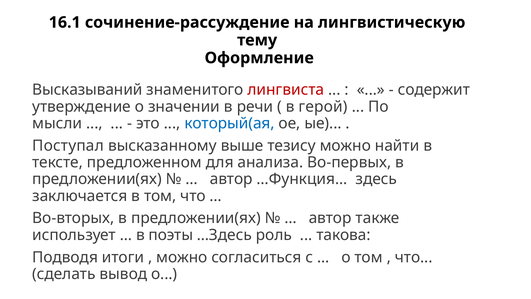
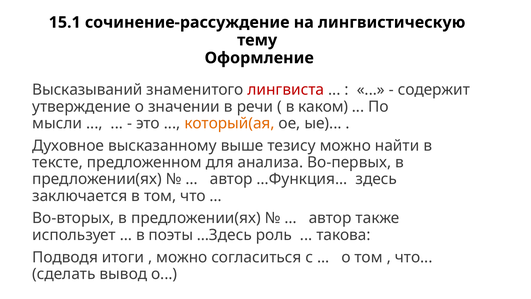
16.1: 16.1 -> 15.1 (65, 22)
герой: герой -> каком (323, 107)
который(ая colour: blue -> orange (229, 123)
Поступал: Поступал -> Духовное (68, 146)
